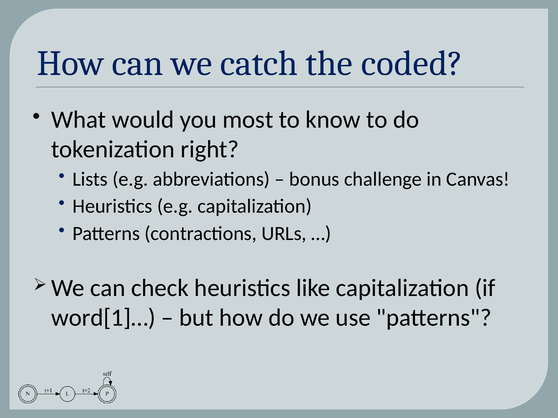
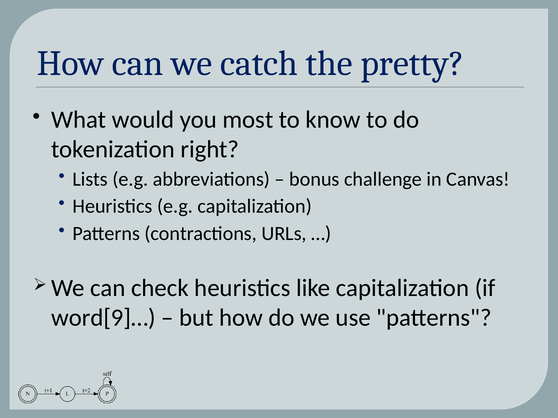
coded: coded -> pretty (412, 64)
word[1]…: word[1]… -> word[9]… (103, 318)
